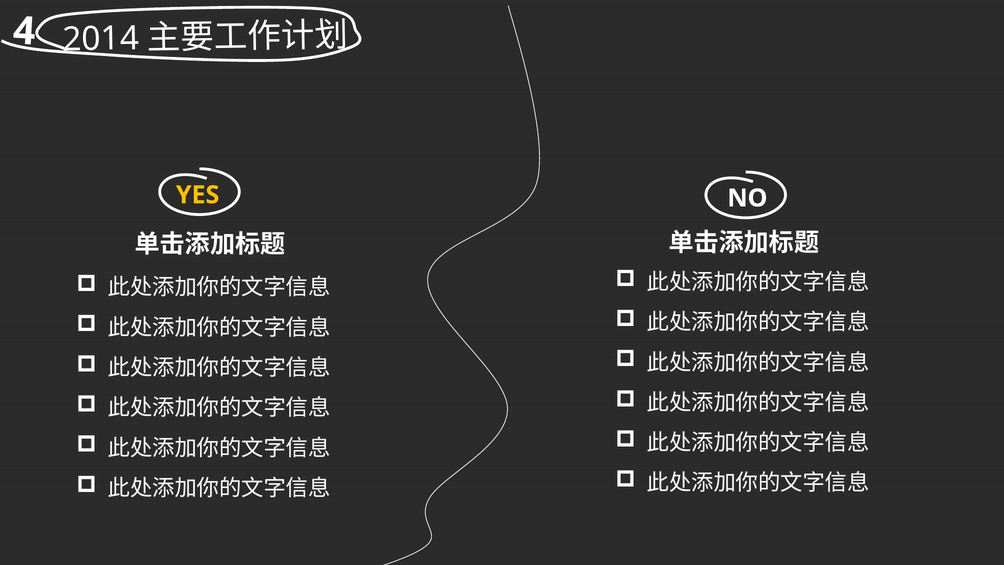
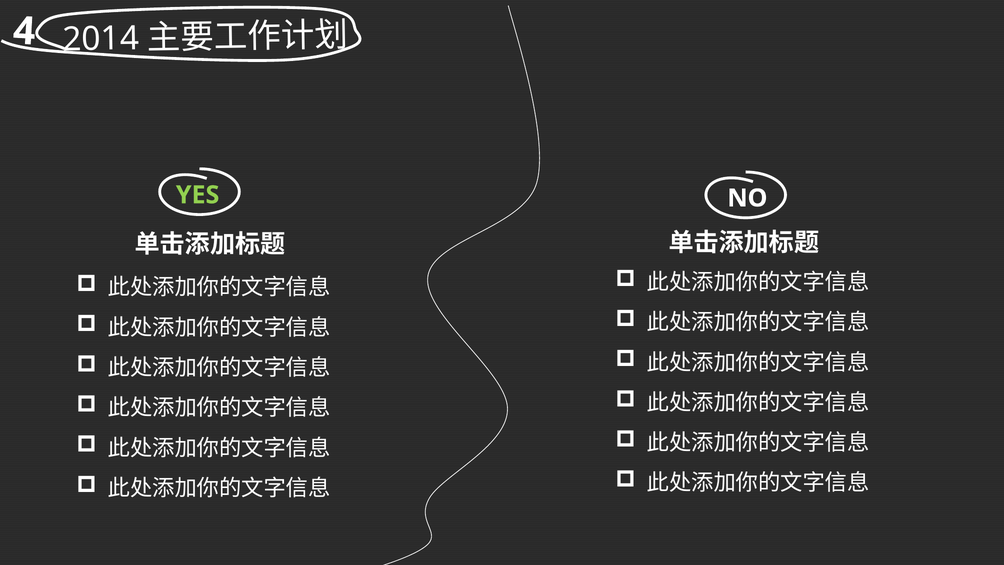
YES colour: yellow -> light green (198, 195)
